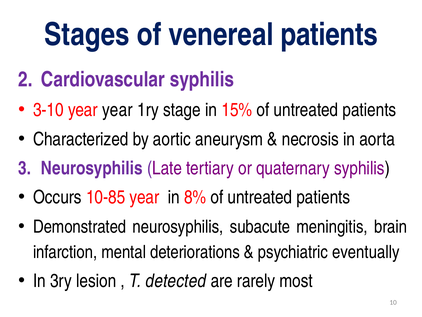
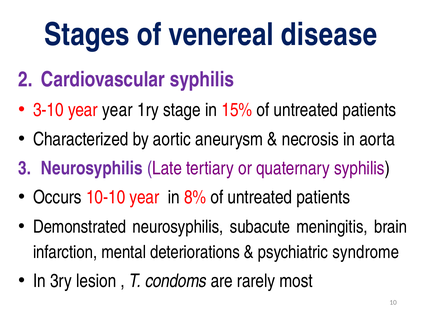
venereal patients: patients -> disease (329, 35)
10-85: 10-85 -> 10-10 (106, 197)
eventually: eventually -> syndrome (366, 252)
detected: detected -> condoms (176, 280)
